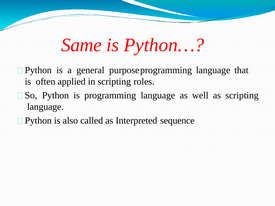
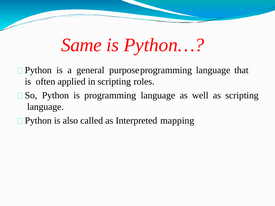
sequence: sequence -> mapping (177, 121)
